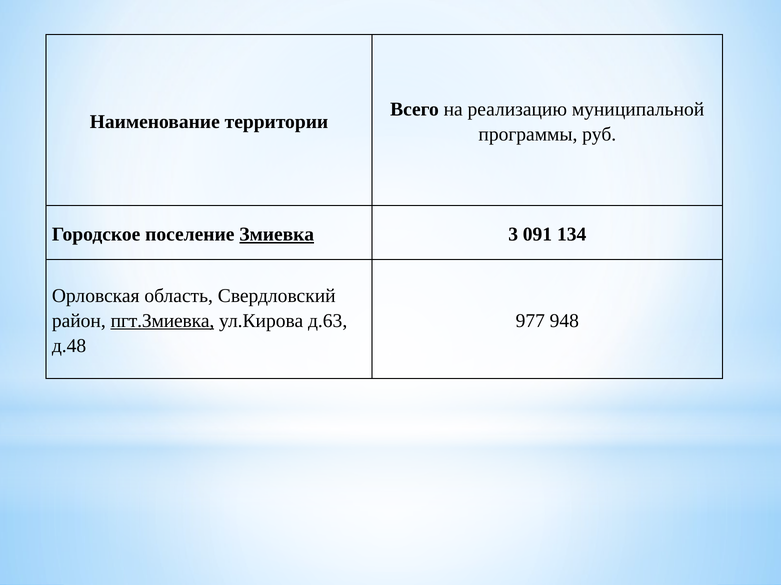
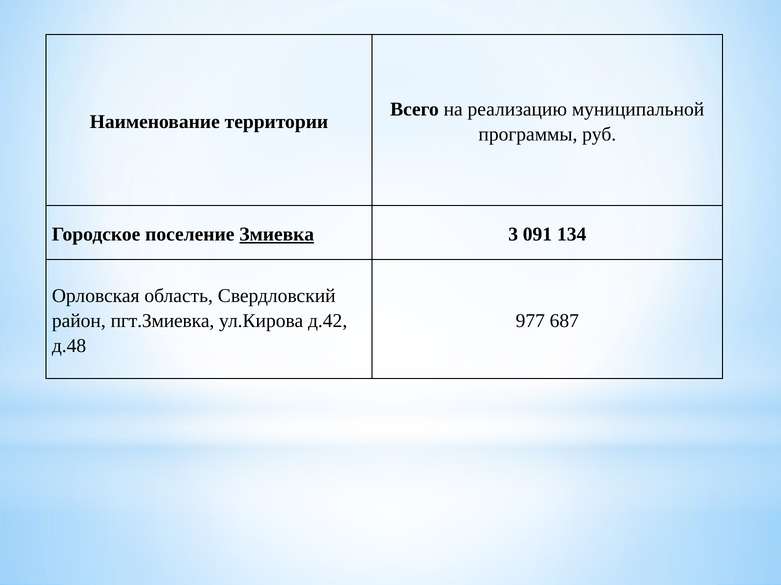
пгт.Змиевка underline: present -> none (163, 321)
д.63: д.63 -> д.42 (328, 321)
948: 948 -> 687 (564, 321)
